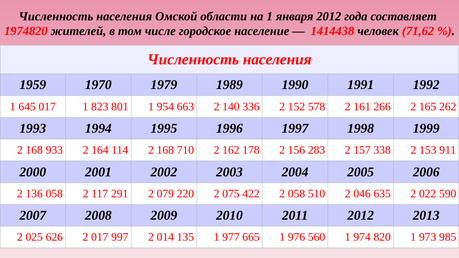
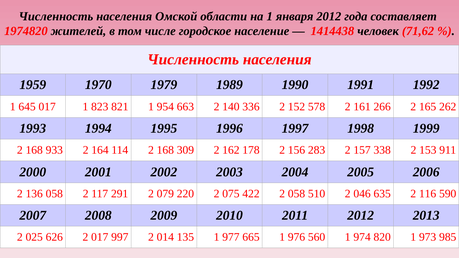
801: 801 -> 821 (120, 107)
710: 710 -> 309 (185, 150)
022: 022 -> 116 (428, 194)
